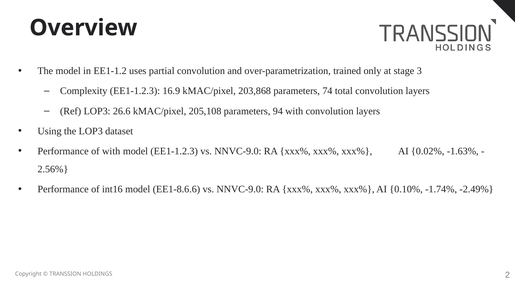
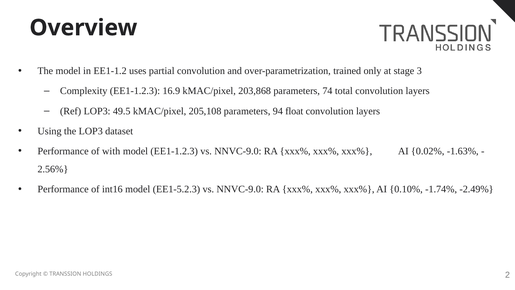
26.6: 26.6 -> 49.5 (122, 111)
94 with: with -> float (294, 111)
EE1-8.6.6: EE1-8.6.6 -> EE1-5.2.3 (176, 189)
